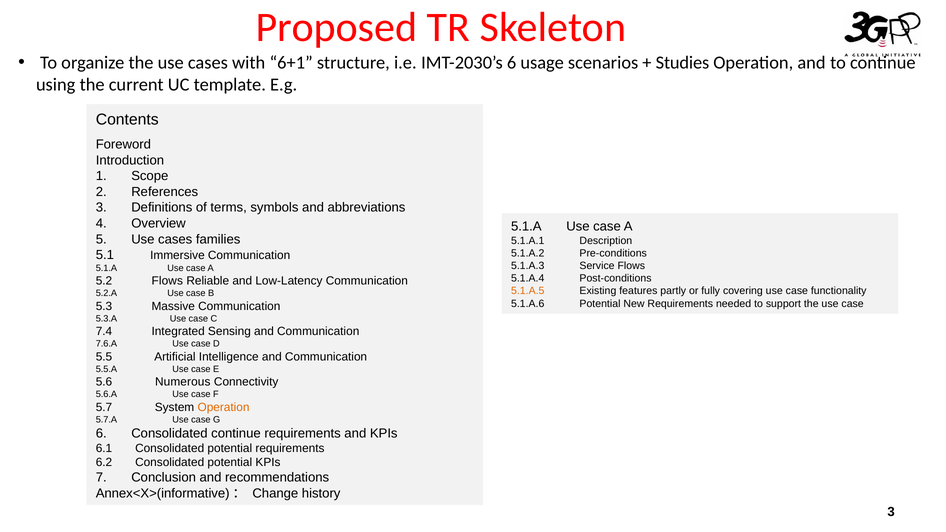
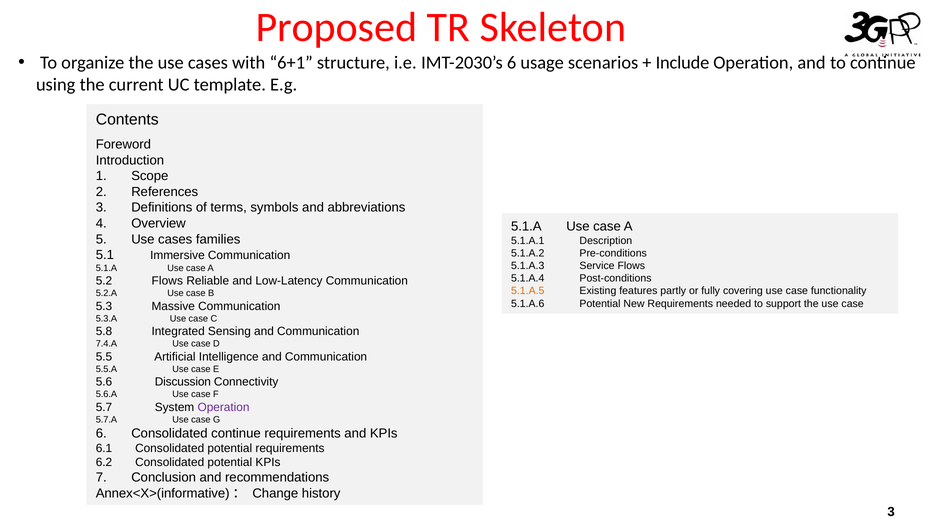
Studies: Studies -> Include (682, 63)
7.4: 7.4 -> 5.8 (104, 332)
7.6.A: 7.6.A -> 7.4.A (106, 344)
Numerous: Numerous -> Discussion (183, 382)
Operation colour: orange -> purple (224, 407)
